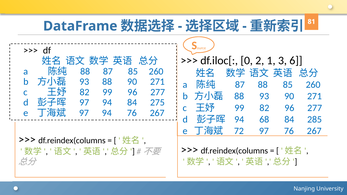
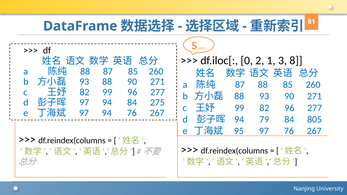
6: 6 -> 8 (296, 61)
68: 68 -> 79 (264, 120)
285: 285 -> 805 (315, 120)
72: 72 -> 95 (239, 131)
